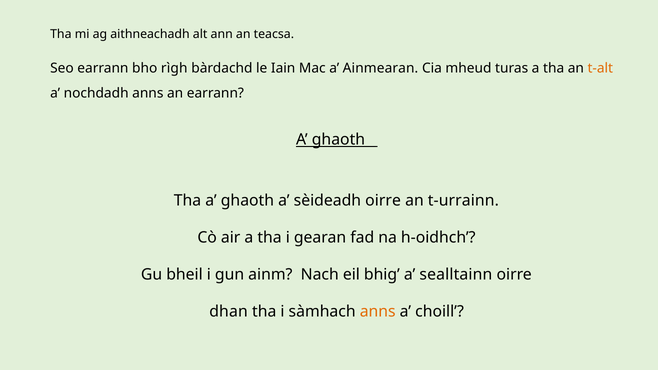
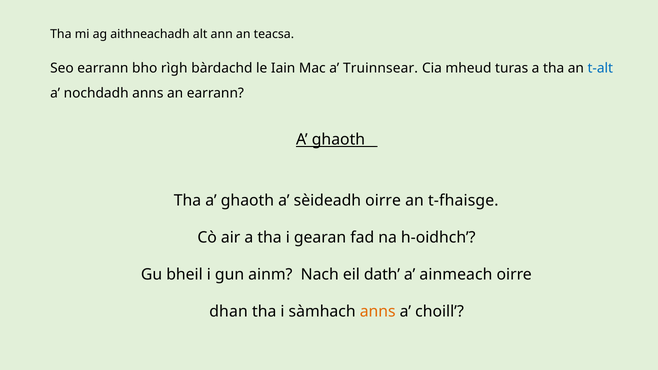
Ainmearan: Ainmearan -> Truinnsear (380, 68)
t-alt colour: orange -> blue (600, 68)
t-urrainn: t-urrainn -> t-fhaisge (463, 201)
bhig: bhig -> dath (382, 275)
sealltainn: sealltainn -> ainmeach (456, 275)
